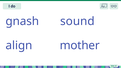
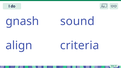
mother: mother -> criteria (80, 45)
